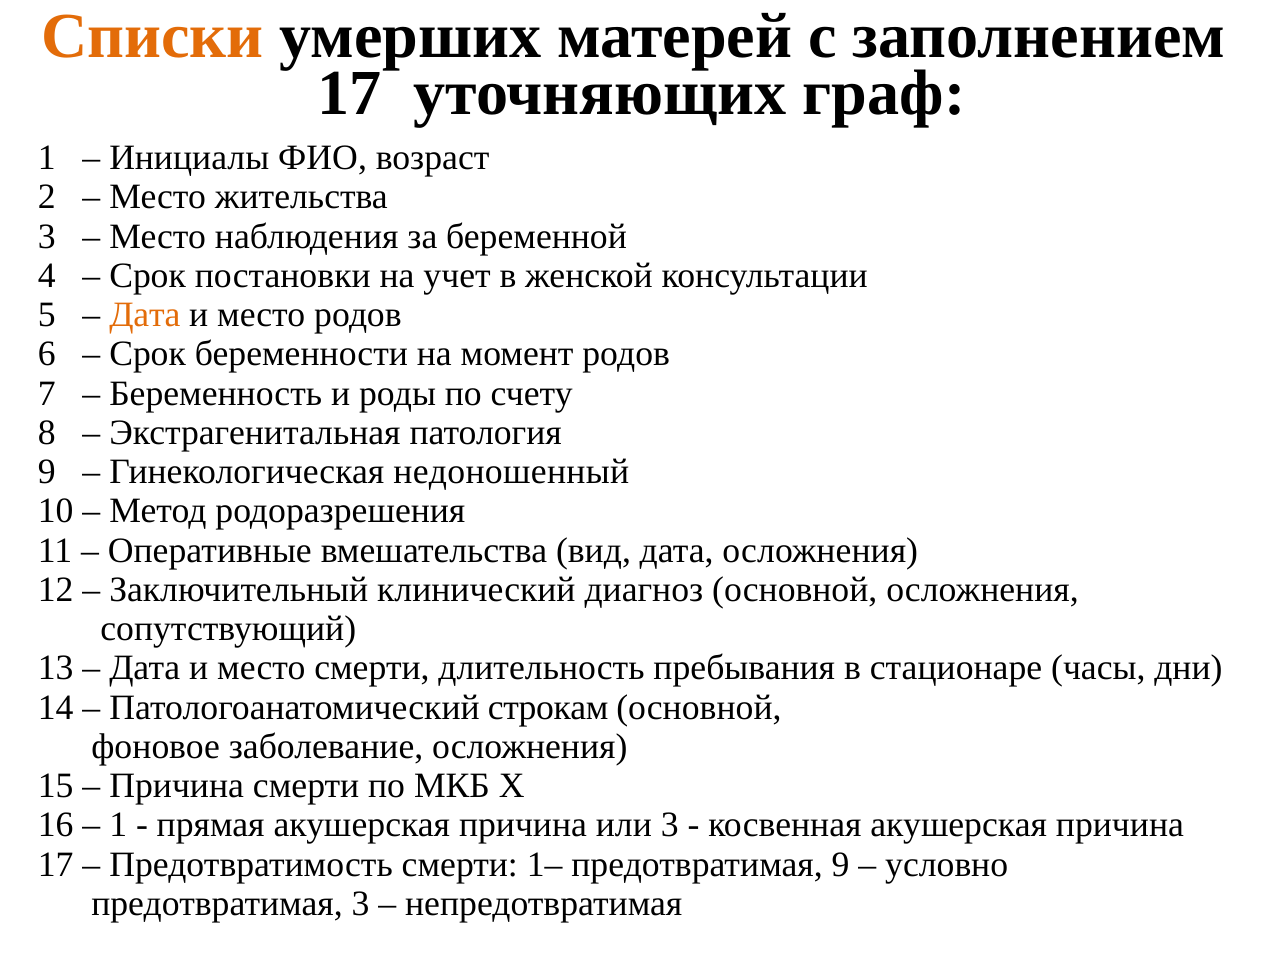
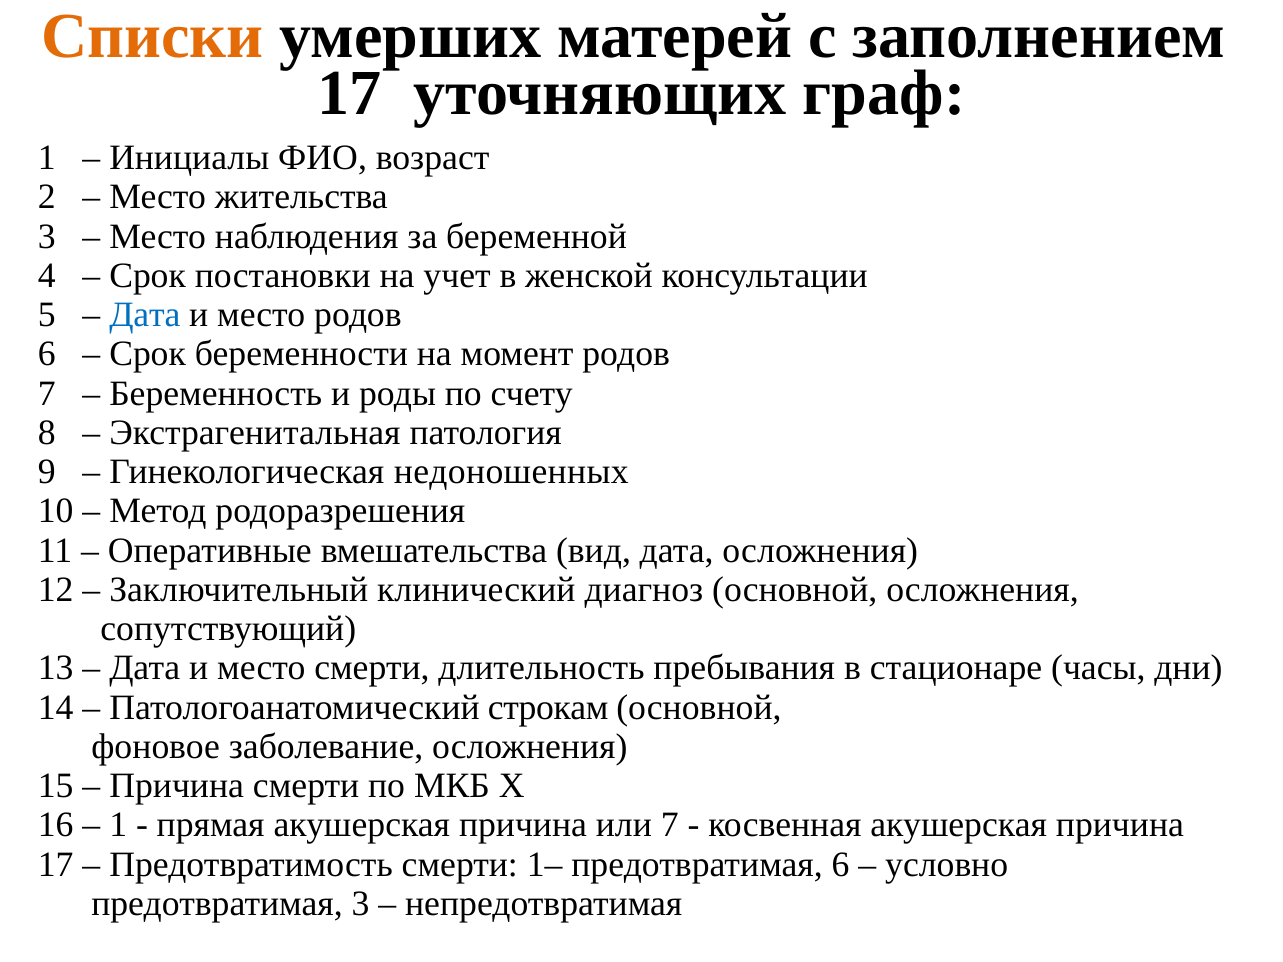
Дата colour: orange -> blue (145, 315)
недоношенный: недоношенный -> недоношенных (511, 472)
или 3: 3 -> 7 (670, 825)
предотвратимая 9: 9 -> 6 (841, 864)
